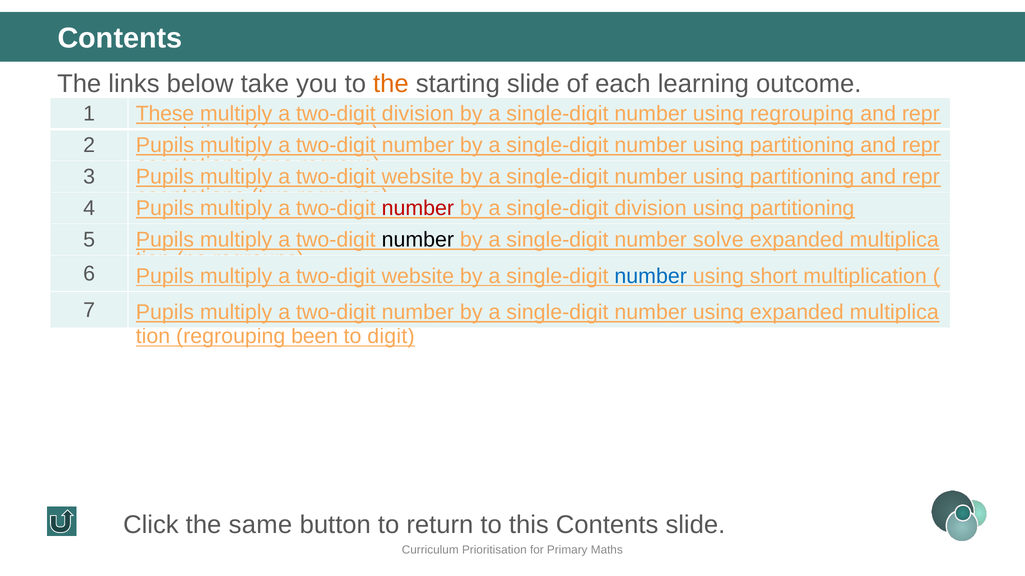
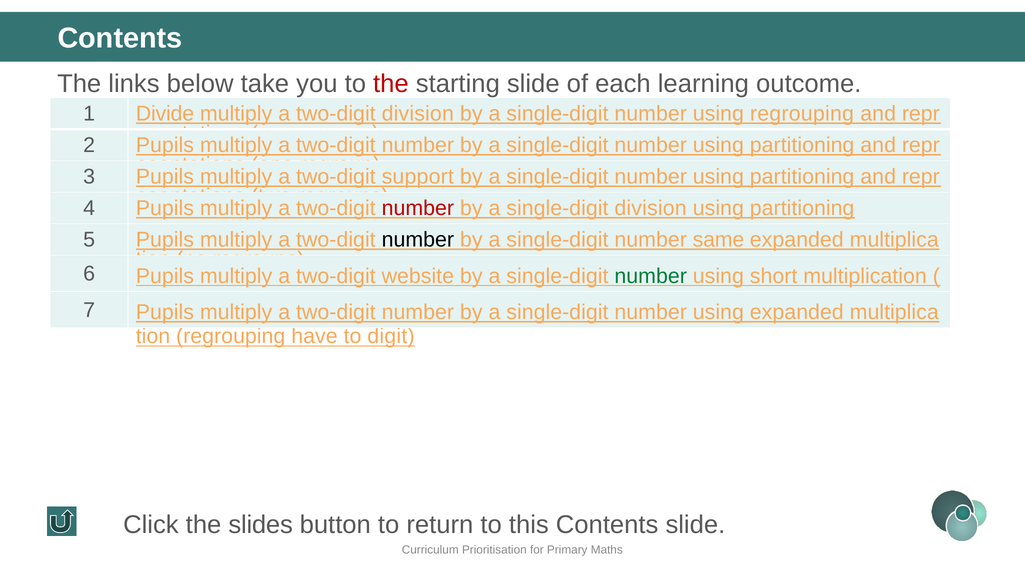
the colour: orange -> red (391, 84)
These: These -> Divide (165, 114)
website: website -> support (418, 177)
solve: solve -> same (718, 240)
number colour: blue -> green (651, 276)
been: been -> have (314, 337)
same: same -> slides (261, 525)
